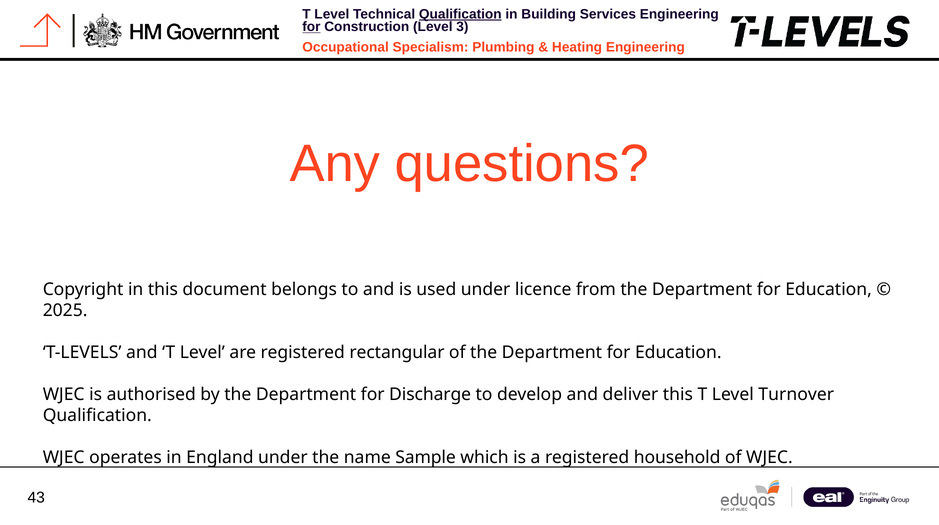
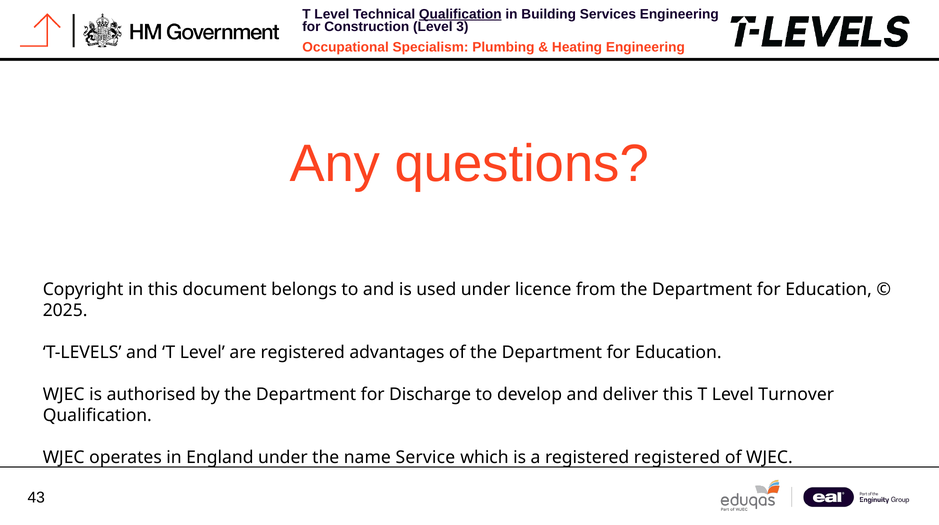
for underline: present -> none (311, 27)
rectangular: rectangular -> advantages (397, 352)
Sample: Sample -> Service (425, 458)
registered household: household -> registered (677, 458)
